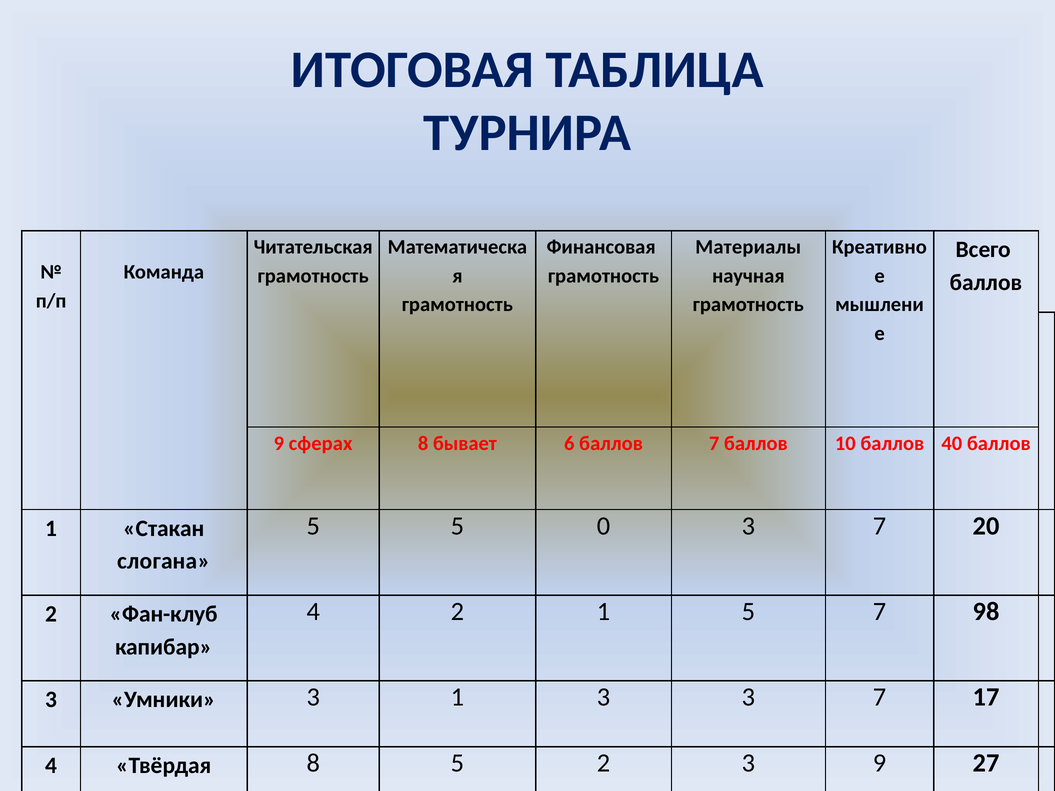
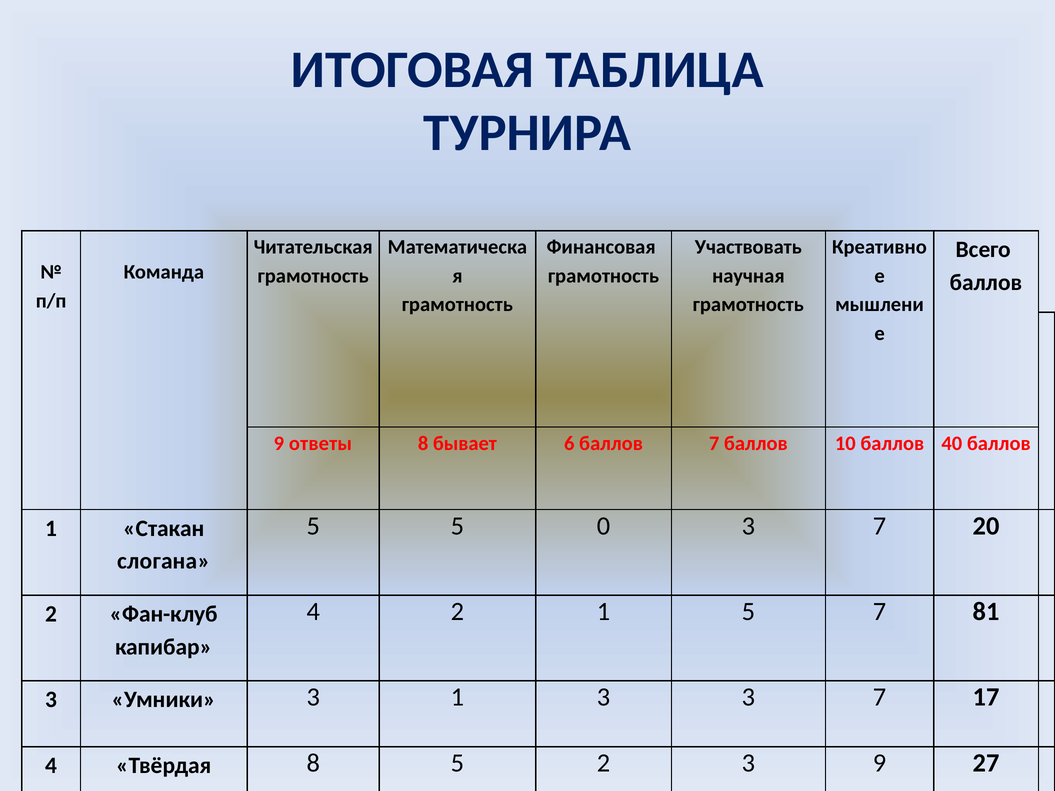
Материалы: Материалы -> Участвовать (748, 247)
сферах: сферах -> ответы (321, 444)
98: 98 -> 81 (986, 612)
